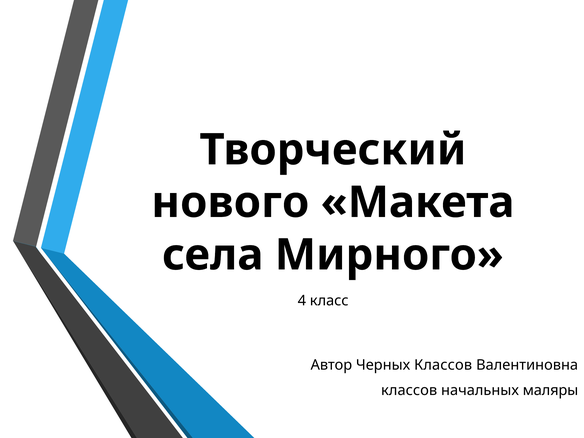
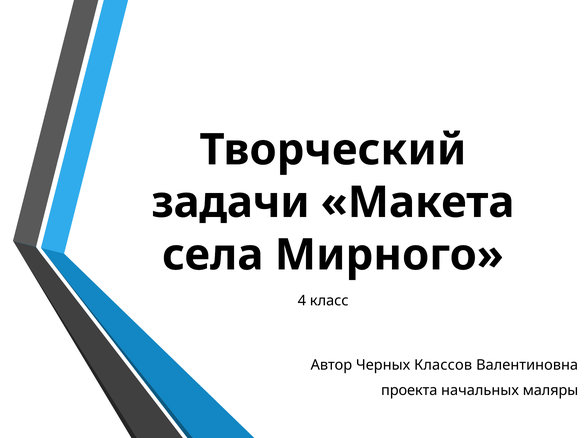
нового: нового -> задачи (231, 202)
классов: классов -> проекта (409, 390)
